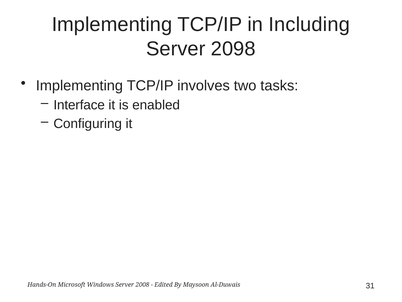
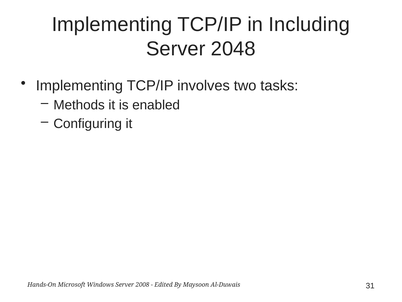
2098: 2098 -> 2048 (233, 49)
Interface: Interface -> Methods (79, 105)
